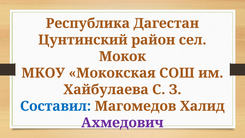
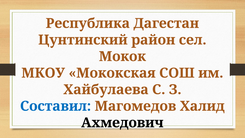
Ахмедович colour: purple -> black (122, 123)
